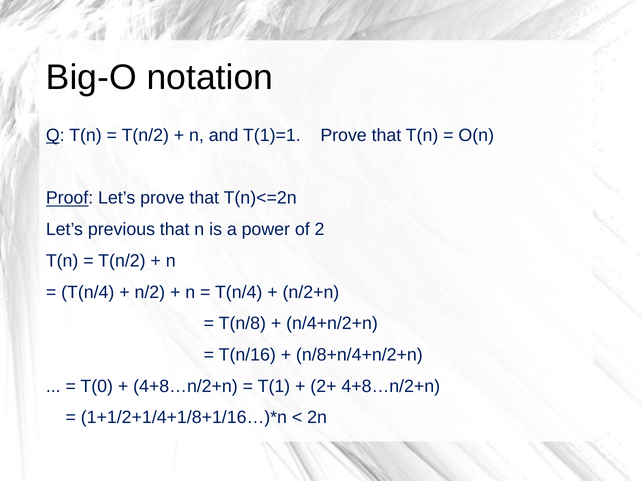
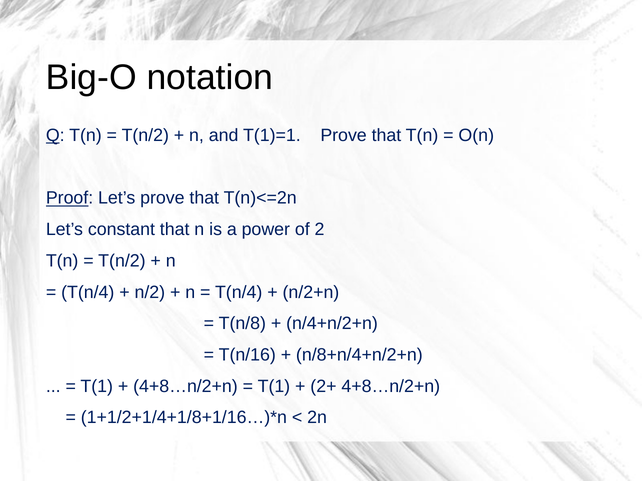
previous: previous -> constant (121, 230)
T(0: T(0 -> T(1 (97, 387)
